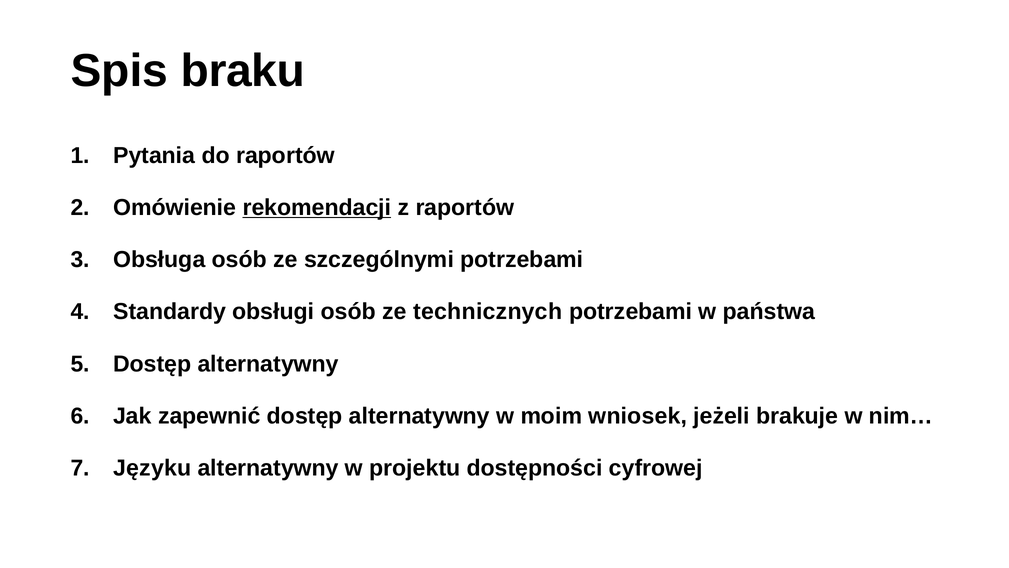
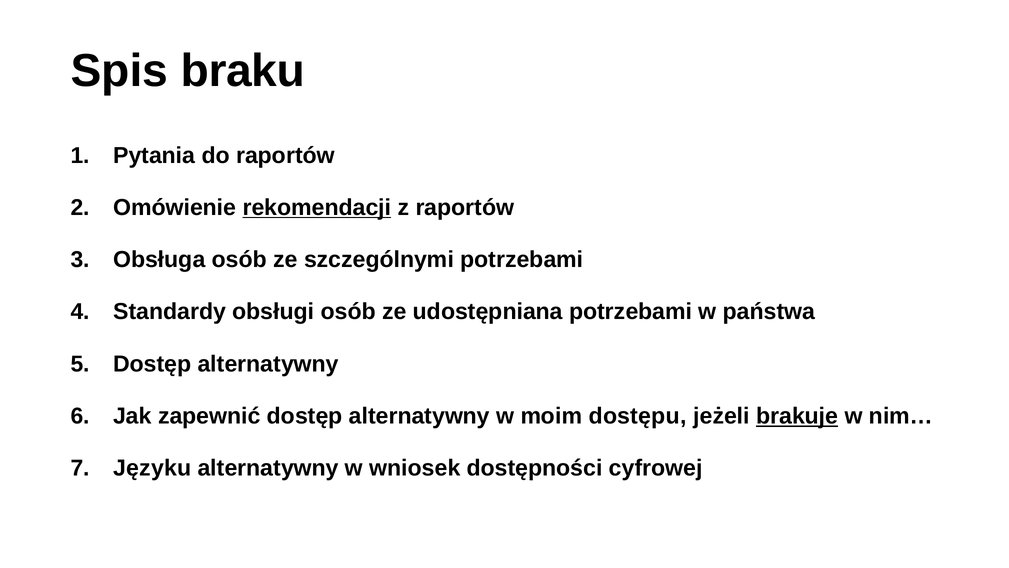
technicznych: technicznych -> udostępniana (488, 312)
wniosek: wniosek -> dostępu (638, 416)
brakuje underline: none -> present (797, 416)
projektu: projektu -> wniosek (415, 468)
